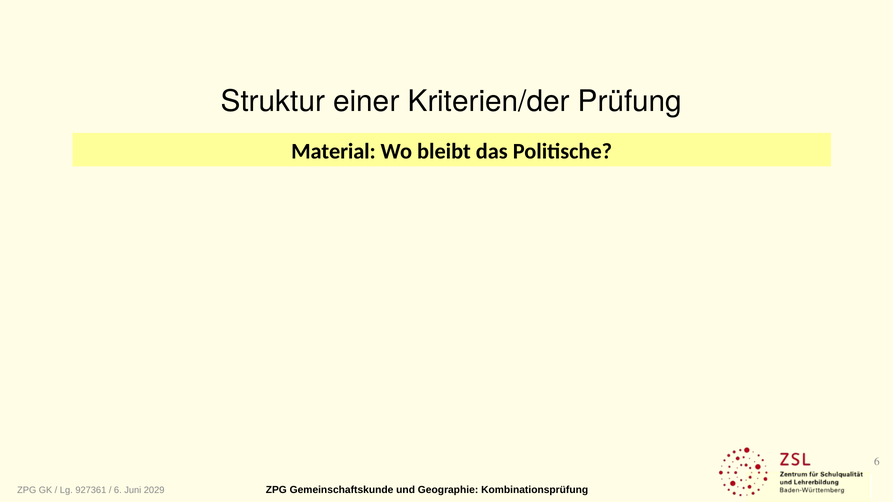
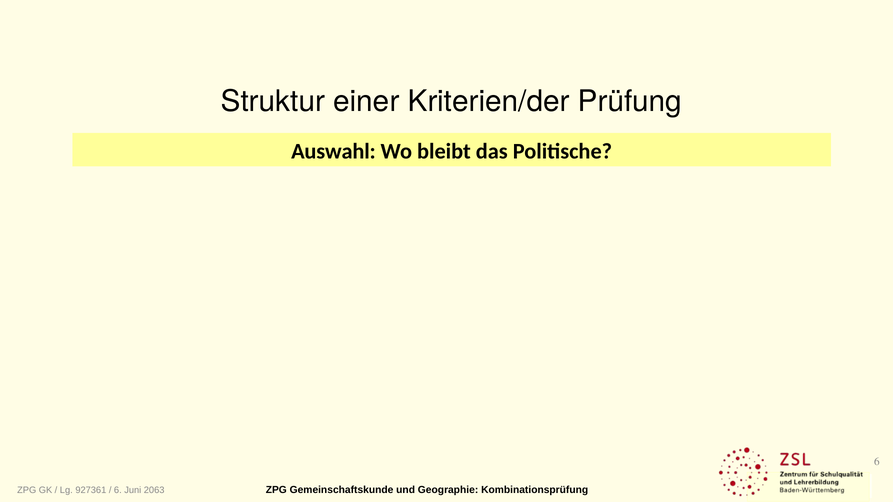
Material: Material -> Auswahl (333, 151)
2029: 2029 -> 2063 (154, 490)
